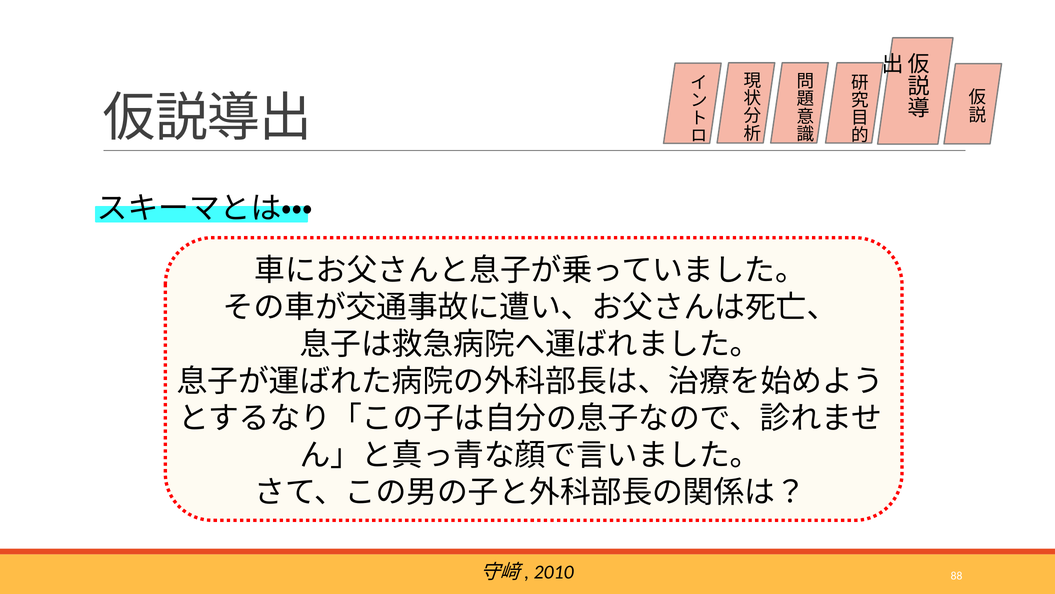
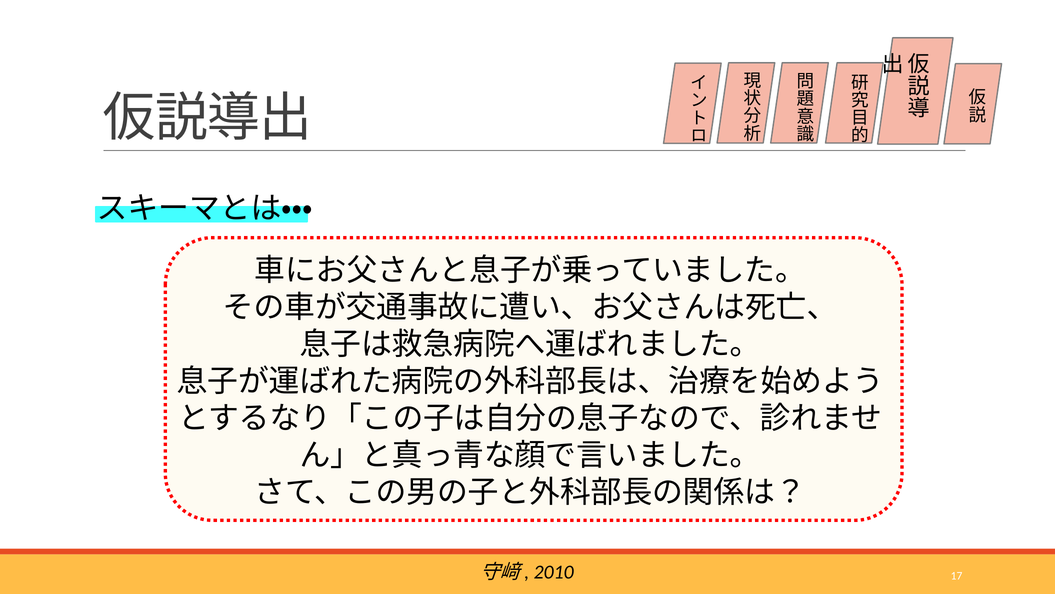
88: 88 -> 17 (957, 575)
